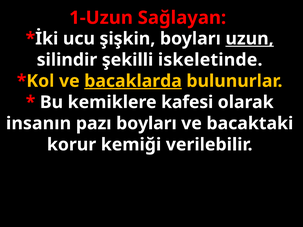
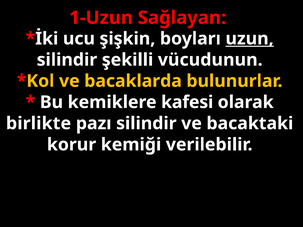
iskeletinde: iskeletinde -> vücudunun (210, 60)
bacaklarda underline: present -> none (133, 81)
insanın: insanın -> birlikte (39, 124)
pazı boyları: boyları -> silindir (146, 124)
